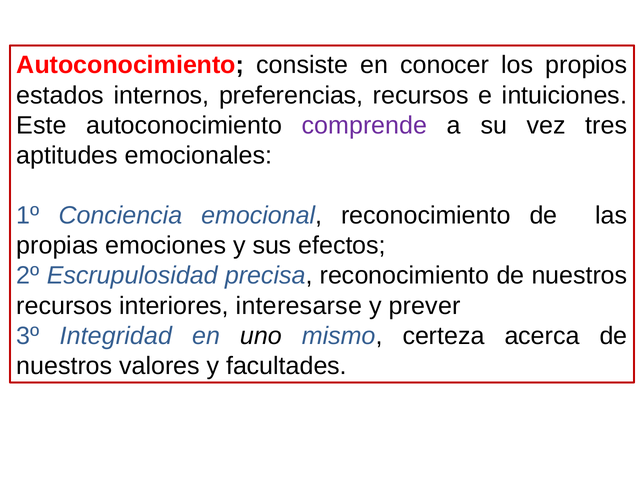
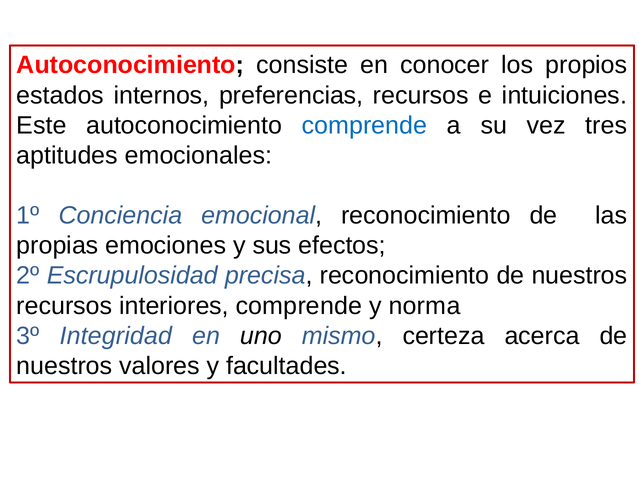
comprende colour: purple -> blue (365, 125)
interiores interesarse: interesarse -> comprende (299, 306)
prever: prever -> norma (425, 306)
